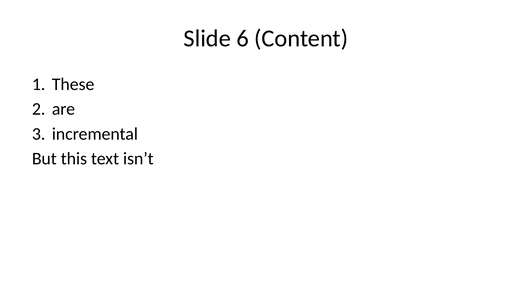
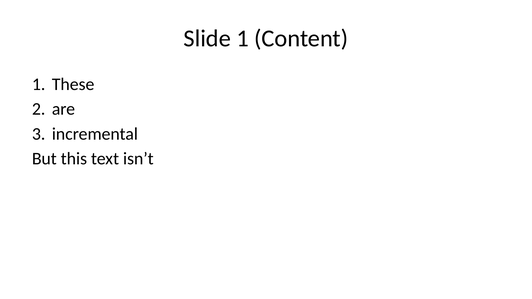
Slide 6: 6 -> 1 (243, 39)
